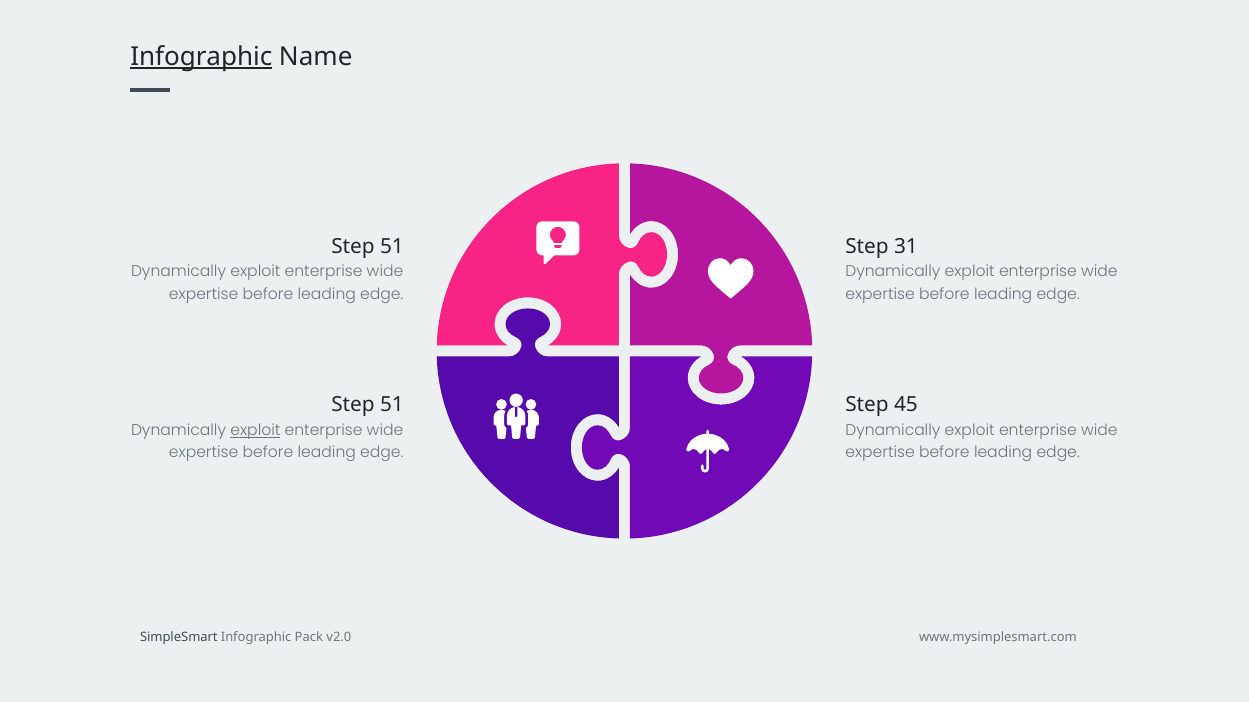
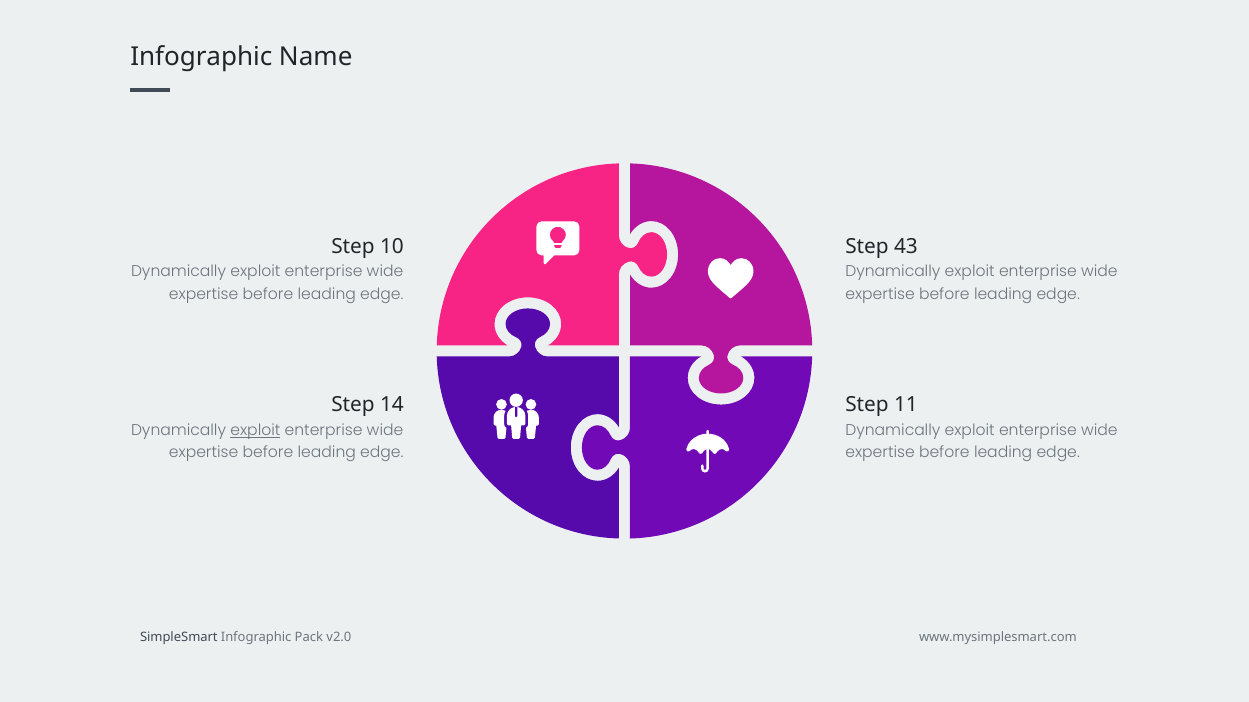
Infographic underline: present -> none (201, 57)
51: 51 -> 10 (392, 247)
31: 31 -> 43 (906, 247)
51: 51 -> 14 (392, 405)
45: 45 -> 11 (906, 405)
